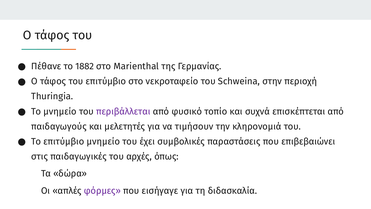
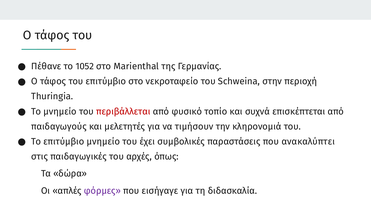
1882: 1882 -> 1052 (85, 66)
περιβάλλεται colour: purple -> red (123, 111)
επιβεβαιώνει: επιβεβαιώνει -> ανακαλύπτει (308, 141)
